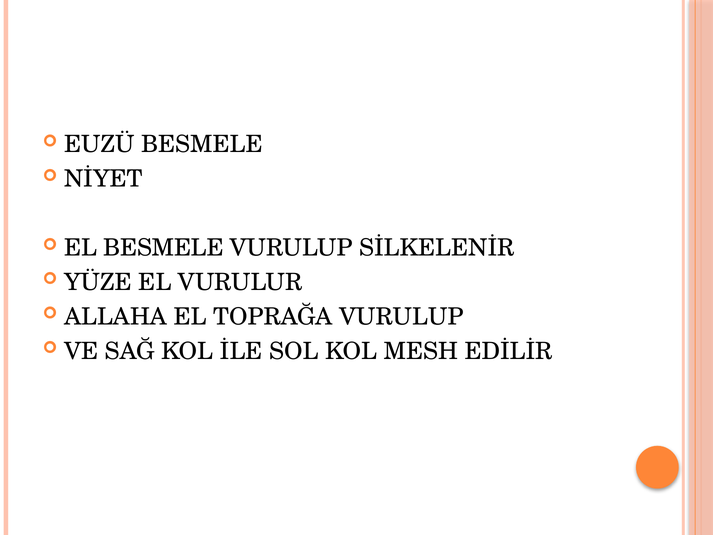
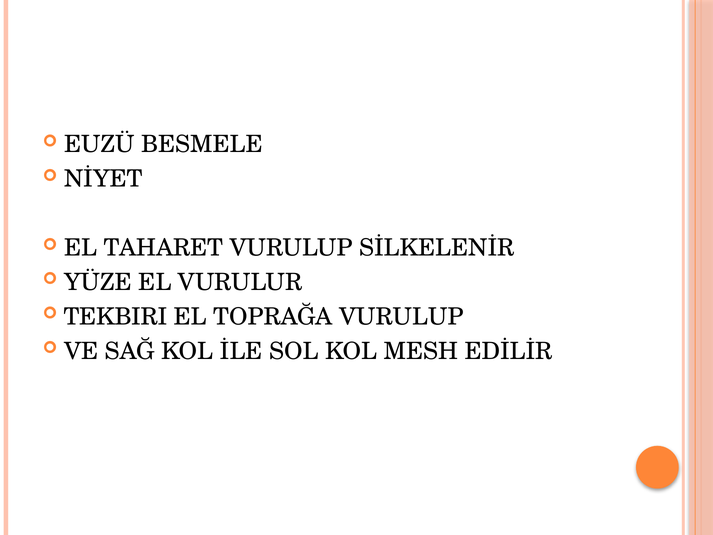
EL BESMELE: BESMELE -> TAHARET (163, 248)
ALLAHA: ALLAHA -> TEKBIRI (116, 317)
